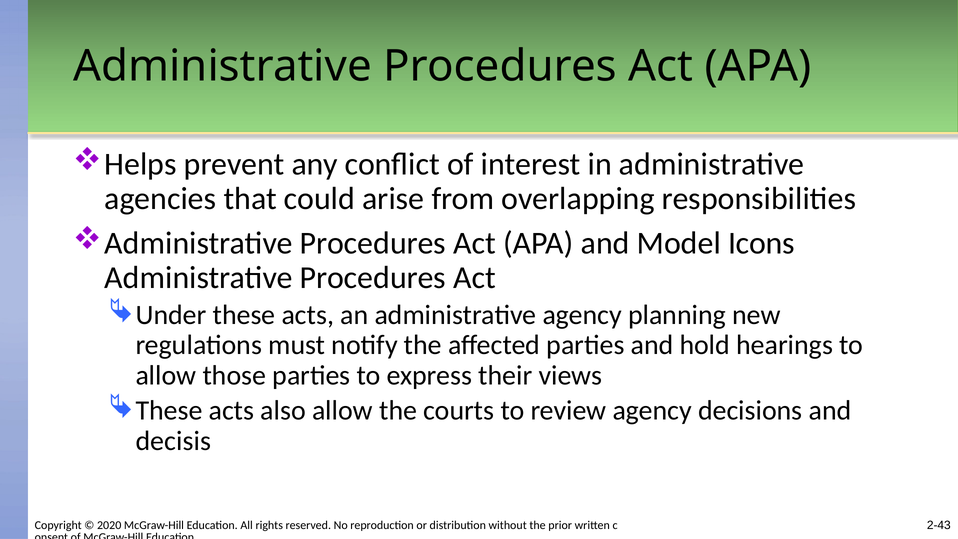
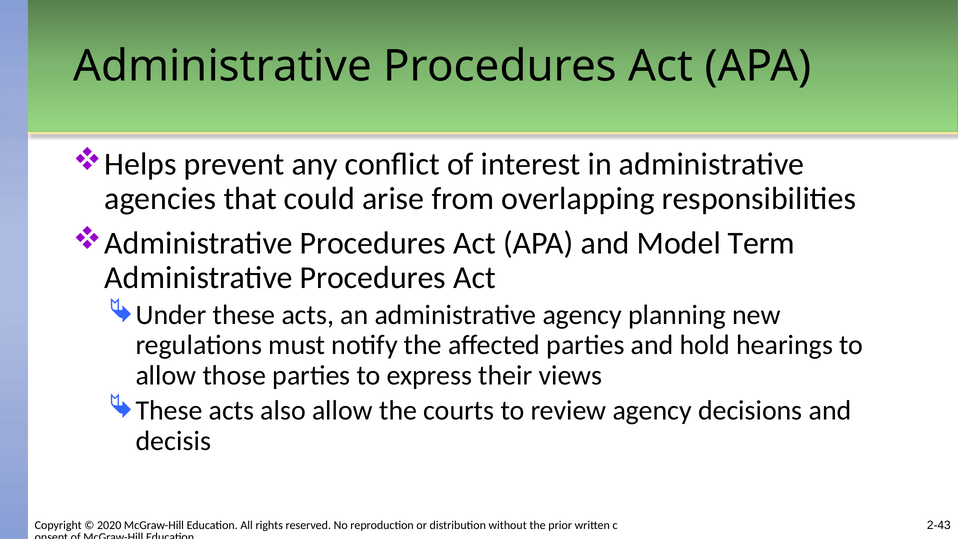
Icons: Icons -> Term (761, 243)
